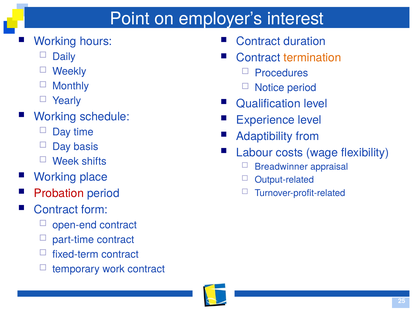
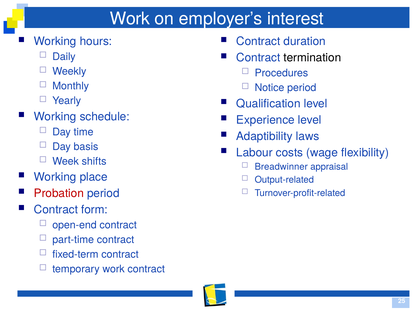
Point: Point -> Work (130, 19)
termination colour: orange -> black (312, 58)
from: from -> laws (308, 136)
